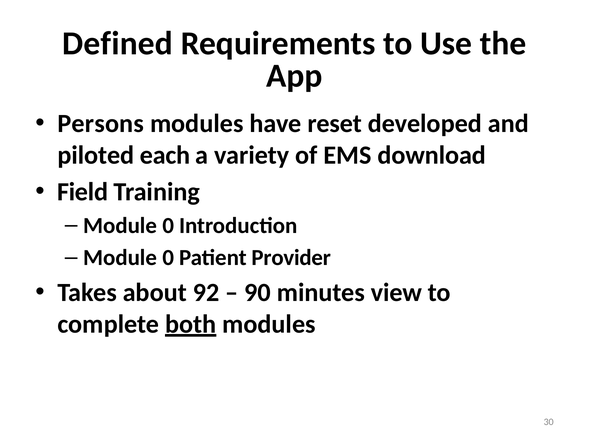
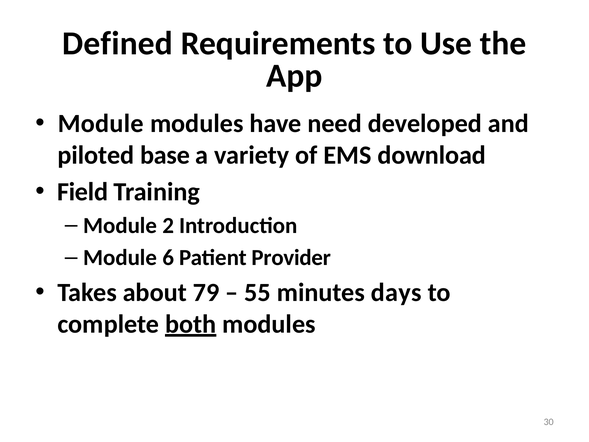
Persons: Persons -> Module (101, 124)
reset: reset -> need (335, 124)
each: each -> base (165, 155)
0: 0 -> 2 (168, 225)
0: 0 -> 6 (168, 258)
92: 92 -> 79 (206, 292)
90: 90 -> 55 (258, 292)
view: view -> days (396, 292)
